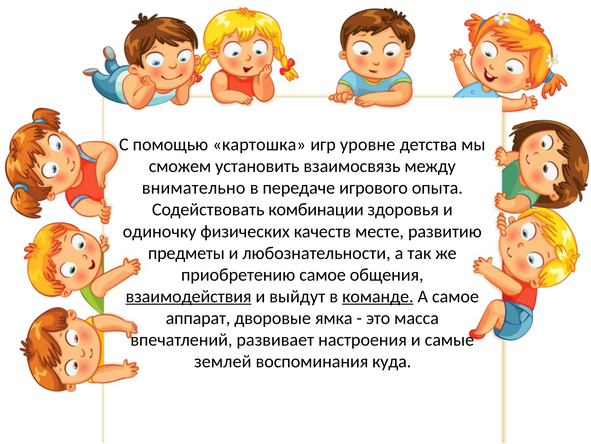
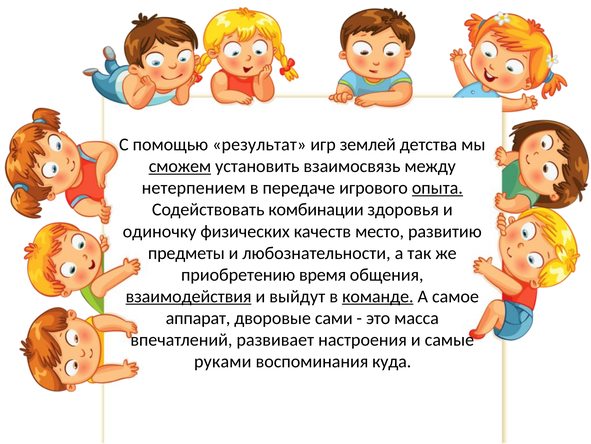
картошка: картошка -> результат (259, 144)
уровне: уровне -> землей (368, 144)
сможем underline: none -> present (180, 166)
внимательно: внимательно -> нетерпением (194, 188)
опыта underline: none -> present (437, 188)
месте: месте -> место (380, 231)
приобретению самое: самое -> время (323, 274)
ямка: ямка -> сами (334, 318)
землей: землей -> руками (223, 361)
